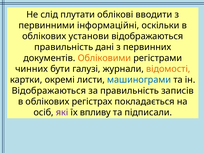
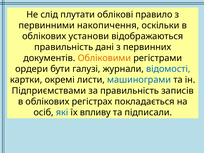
вводити: вводити -> правило (154, 15)
інформаційні: інформаційні -> накопичення (108, 25)
чинних: чинних -> ордери (32, 69)
відомості colour: orange -> blue (168, 69)
Відображаються: Відображаються -> Підприємствами (49, 91)
які colour: purple -> blue (62, 112)
